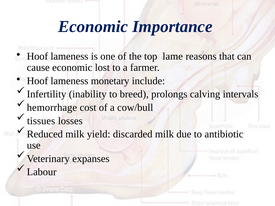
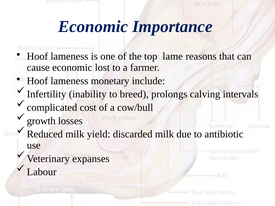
hemorrhage: hemorrhage -> complicated (52, 108)
tissues: tissues -> growth (41, 121)
